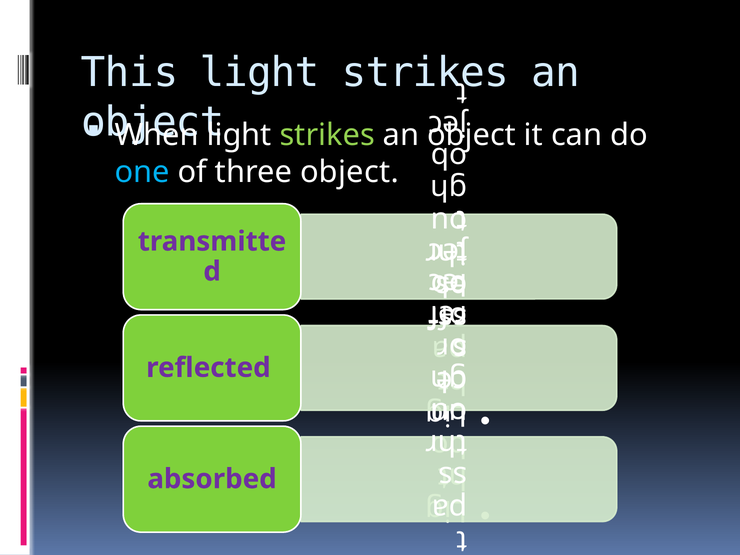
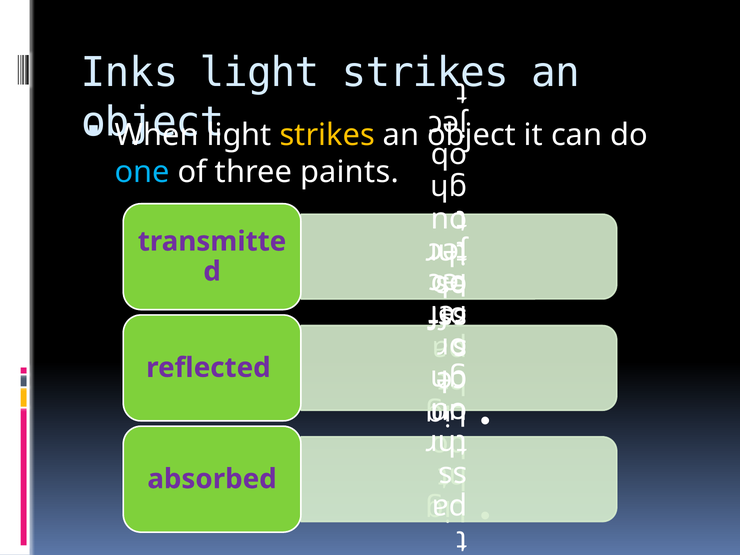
This: This -> Inks (129, 73)
strikes colour: light green -> yellow (327, 135)
three object: object -> paints (349, 172)
